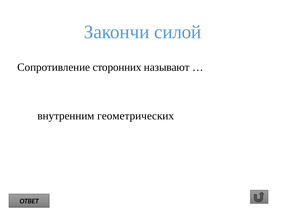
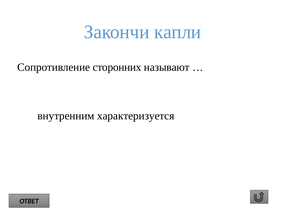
силой: силой -> капли (178, 32)
геометрических: геометрических -> характеризуется (136, 116)
